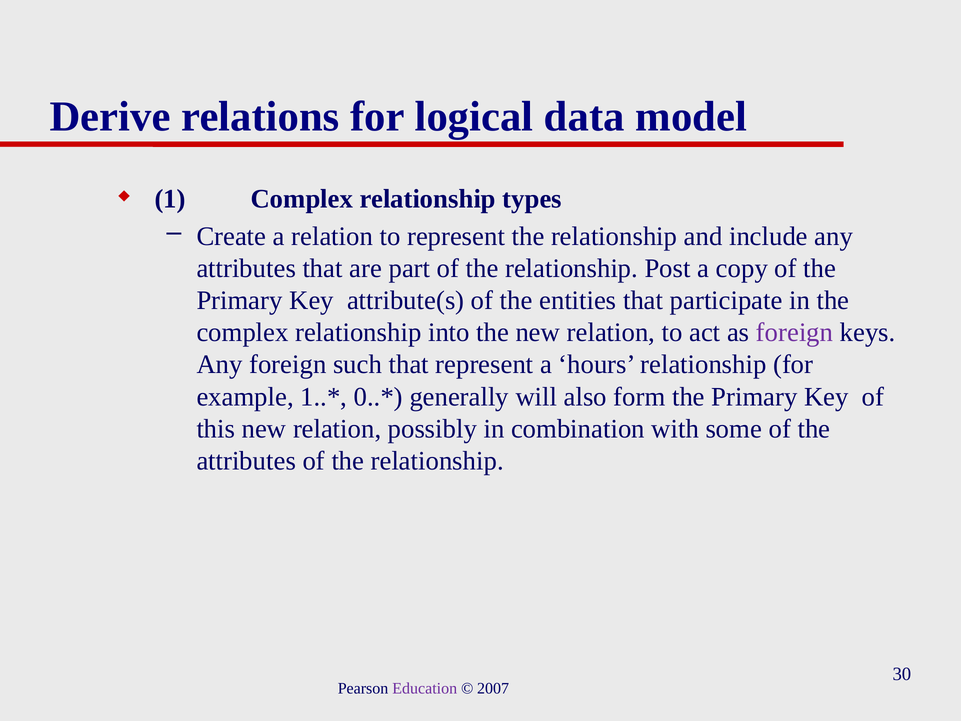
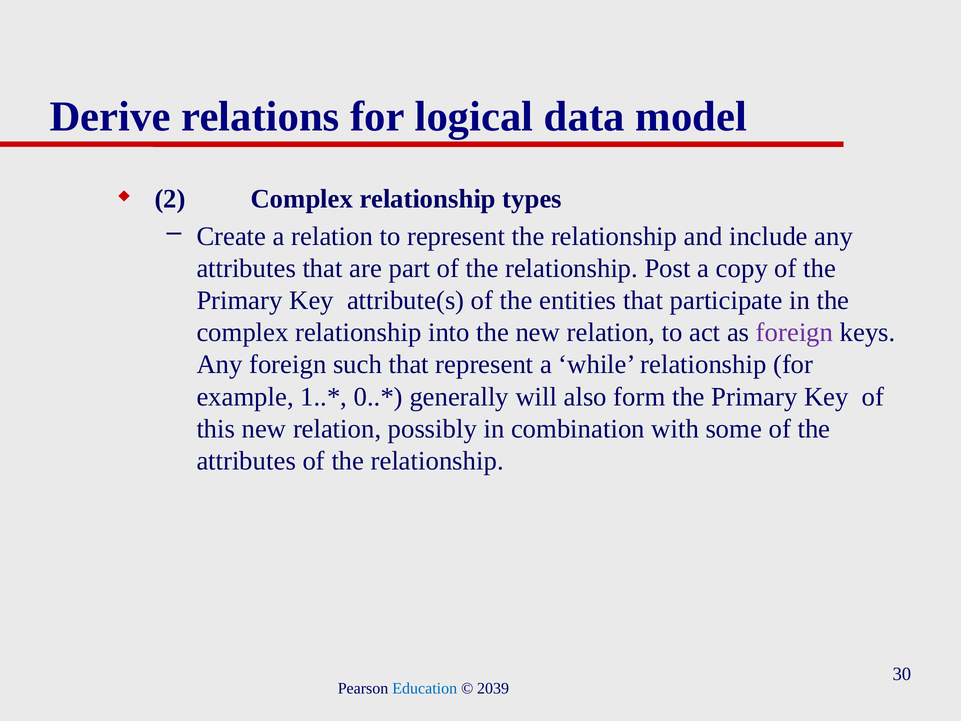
1: 1 -> 2 (170, 199)
hours: hours -> while (597, 364)
Education colour: purple -> blue (425, 688)
2007: 2007 -> 2039 (493, 688)
